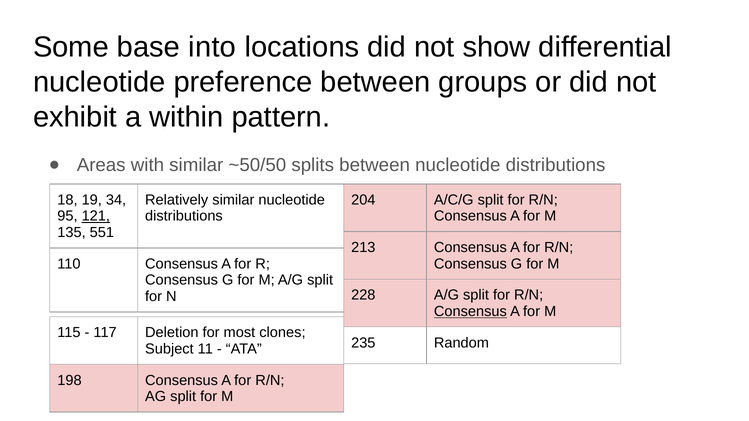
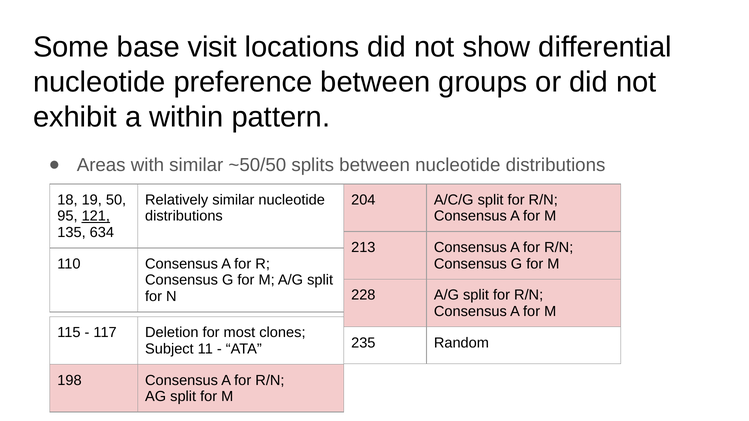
into: into -> visit (212, 47)
34: 34 -> 50 (116, 200)
551: 551 -> 634 (102, 233)
Consensus underline: present -> none (470, 312)
